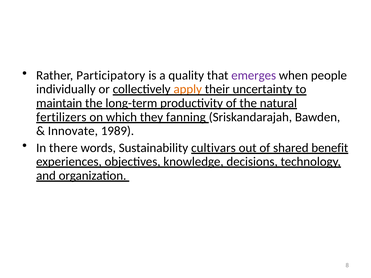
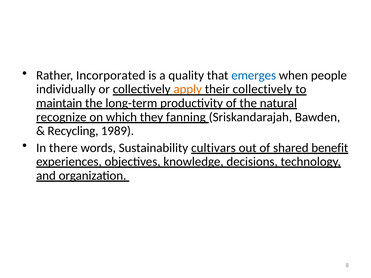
Participatory: Participatory -> Incorporated (111, 75)
emerges colour: purple -> blue (254, 75)
their uncertainty: uncertainty -> collectively (262, 89)
fertilizers: fertilizers -> recognize (61, 117)
Innovate: Innovate -> Recycling (73, 131)
